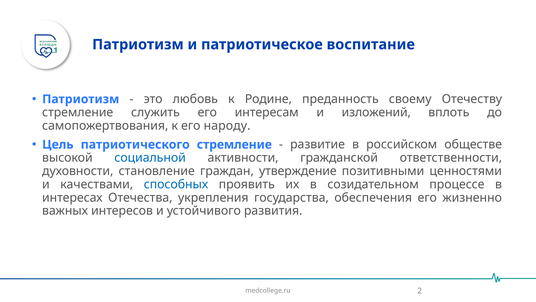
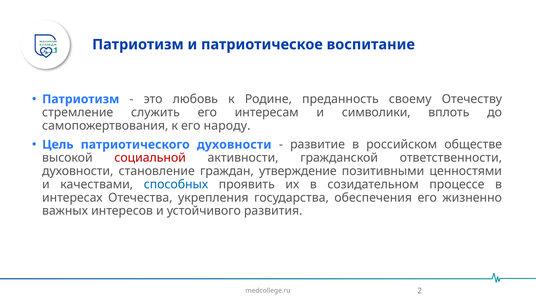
изложений: изложений -> символики (376, 112)
патриотического стремление: стремление -> духовности (234, 144)
социальной colour: blue -> red (150, 158)
